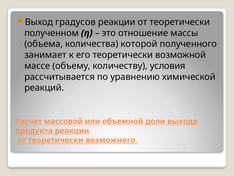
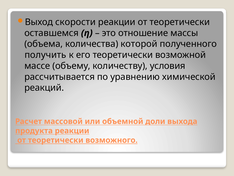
градусов: градусов -> скорости (76, 22)
полученном: полученном -> оставшемся (51, 33)
занимает: занимает -> получить (45, 55)
